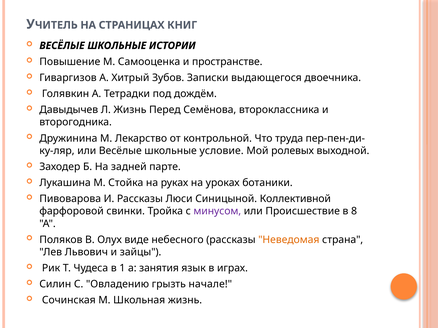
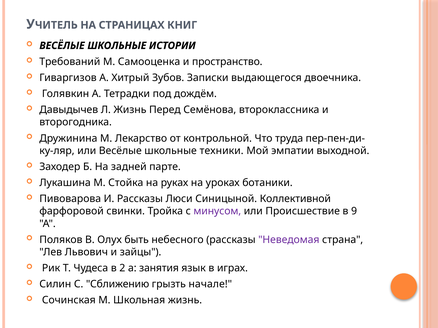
Повышение: Повышение -> Требований (70, 62)
пространстве: пространстве -> пространство (227, 62)
условие: условие -> техники (222, 151)
ролевых: ролевых -> эмпатии (293, 151)
8: 8 -> 9 (354, 212)
виде: виде -> быть (137, 240)
Неведомая colour: orange -> purple (289, 240)
1: 1 -> 2 (122, 269)
Овладению: Овладению -> Сближению (118, 285)
